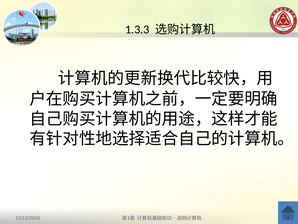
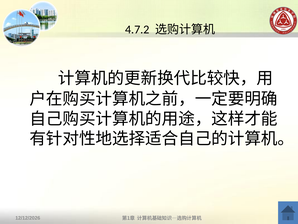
1.3.3: 1.3.3 -> 4.7.2 (137, 29)
